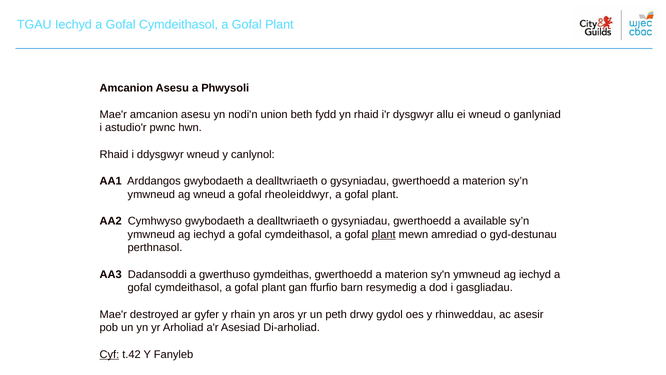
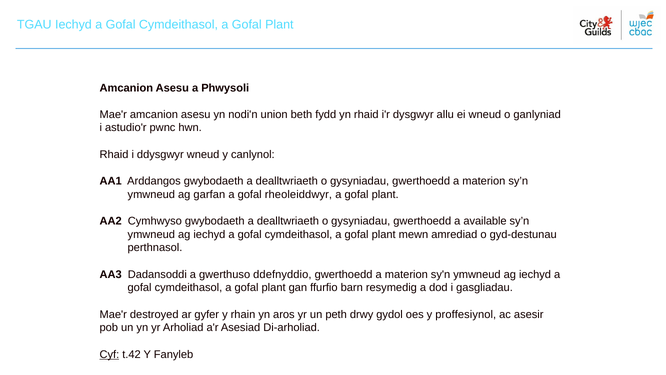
ag wneud: wneud -> garfan (209, 194)
plant underline: present -> none (384, 234)
gymdeithas: gymdeithas -> ddefnyddio (282, 274)
rhinweddau: rhinweddau -> proffesiynol (466, 314)
